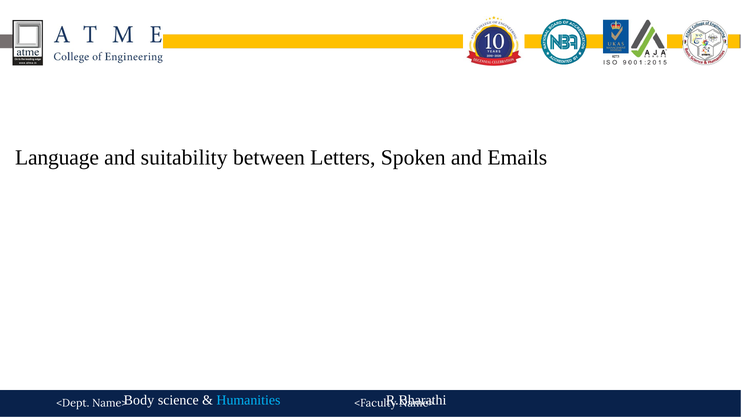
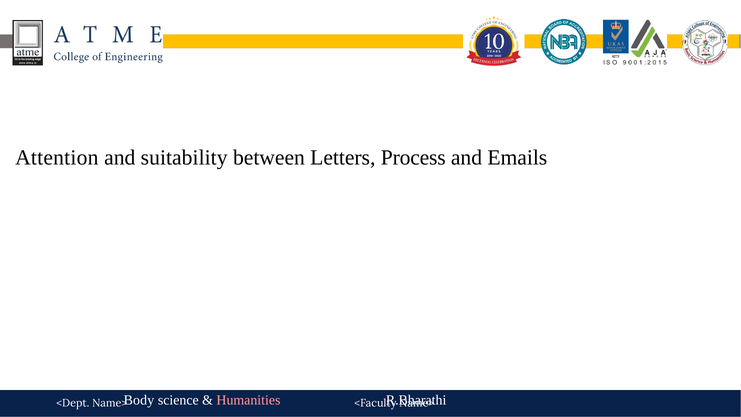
Language: Language -> Attention (57, 158)
Spoken: Spoken -> Process (413, 158)
Humanities colour: light blue -> pink (248, 400)
